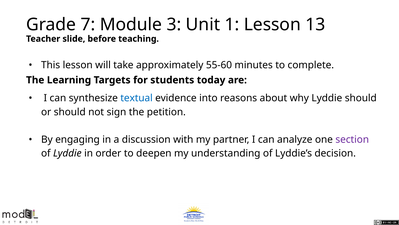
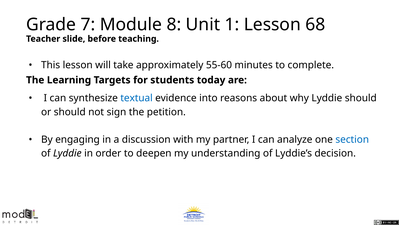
3: 3 -> 8 (174, 25)
13: 13 -> 68 (315, 25)
section colour: purple -> blue (352, 139)
